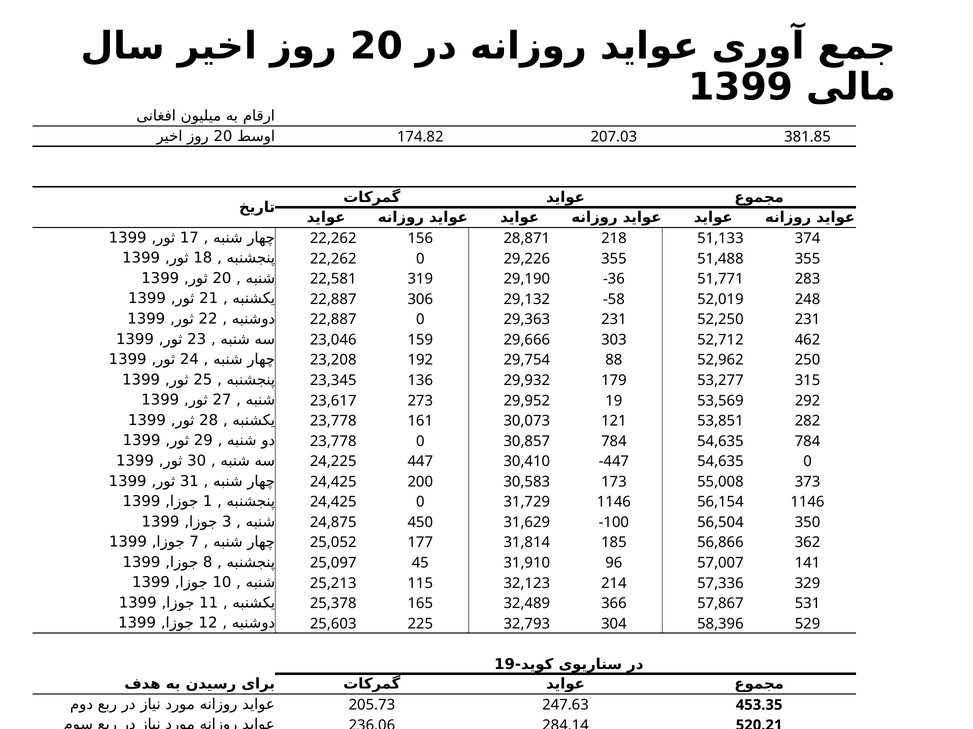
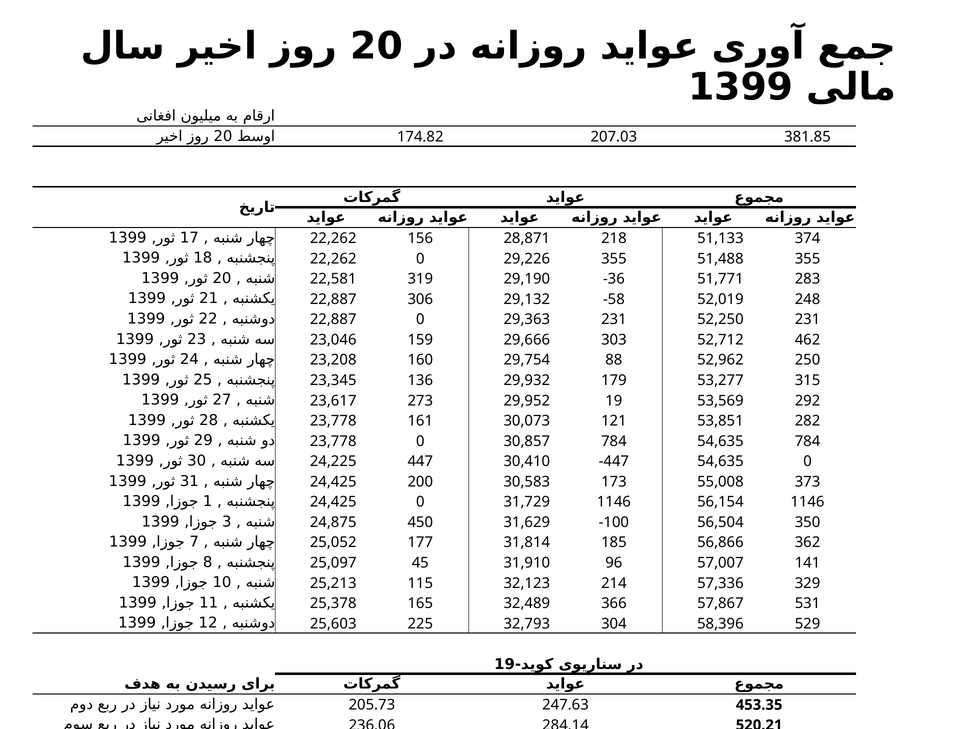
192: 192 -> 160 (420, 360)
